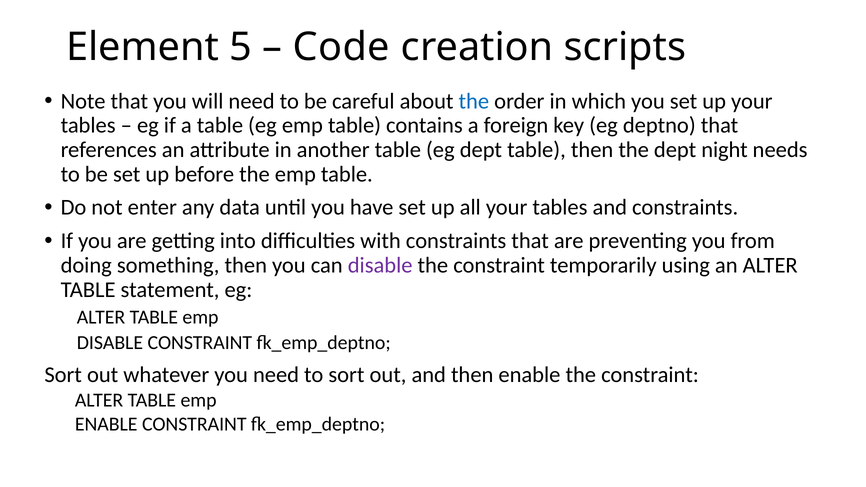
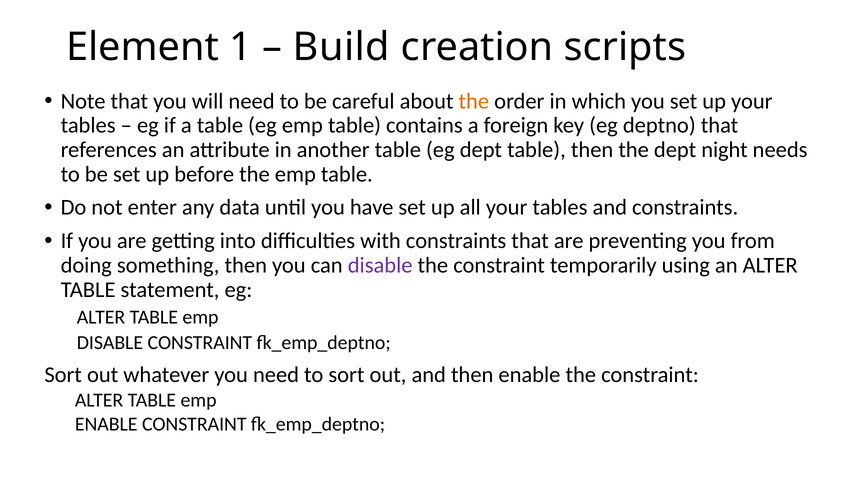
5: 5 -> 1 (241, 47)
Code: Code -> Build (341, 47)
the colour: blue -> orange (474, 101)
